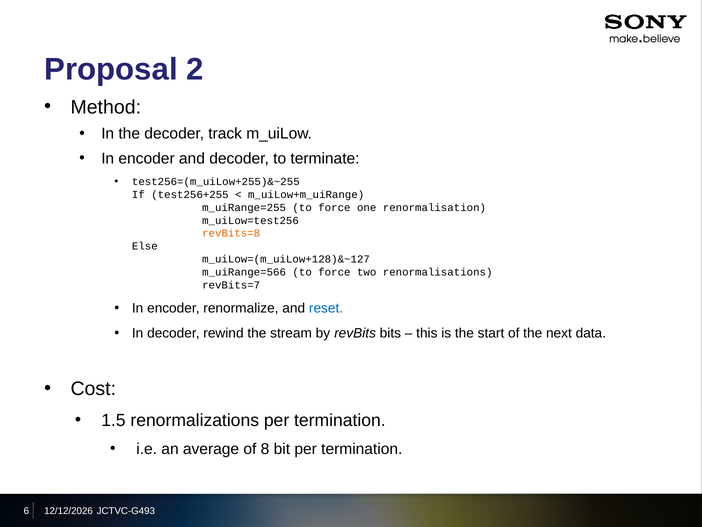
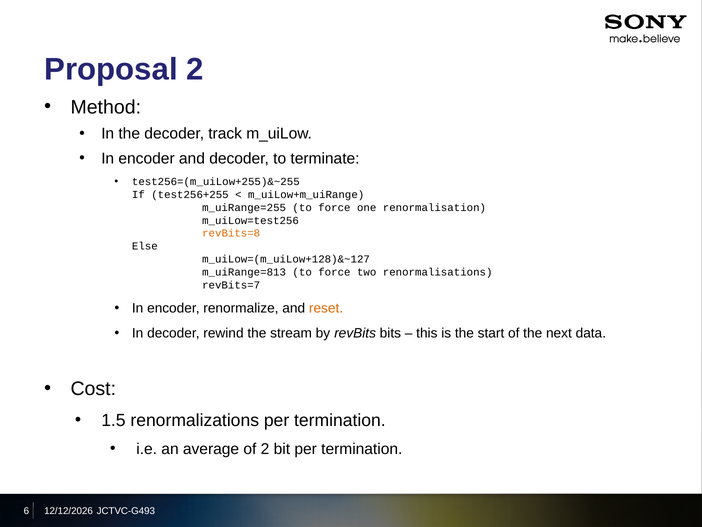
m_uiRange=566: m_uiRange=566 -> m_uiRange=813 (244, 272)
reset colour: blue -> orange (326, 308)
of 8: 8 -> 2 (265, 449)
